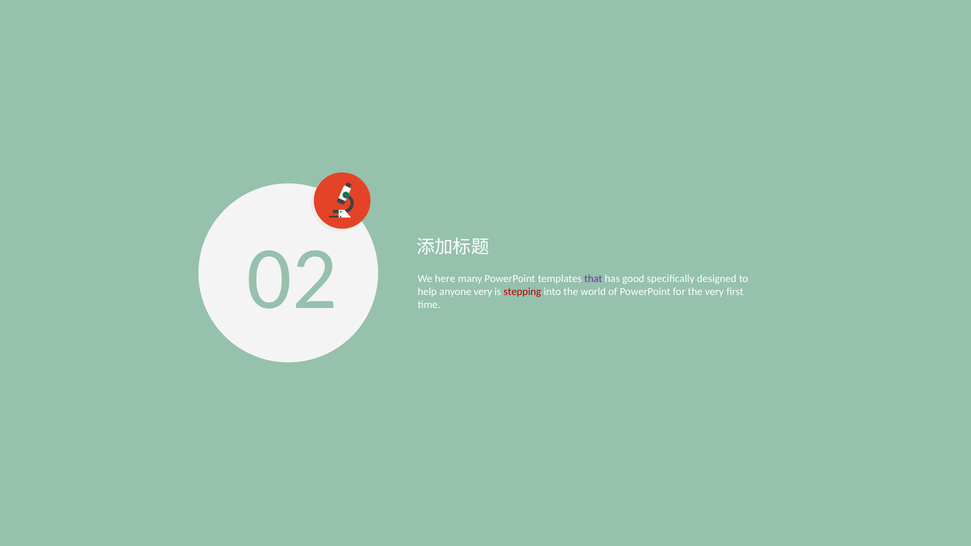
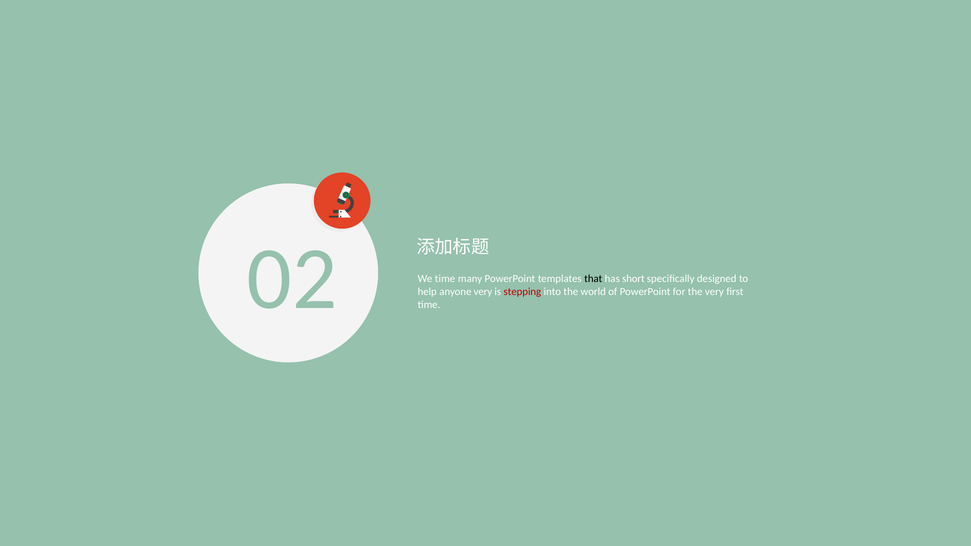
We here: here -> time (445, 279)
that colour: purple -> black (593, 279)
good: good -> short (633, 279)
